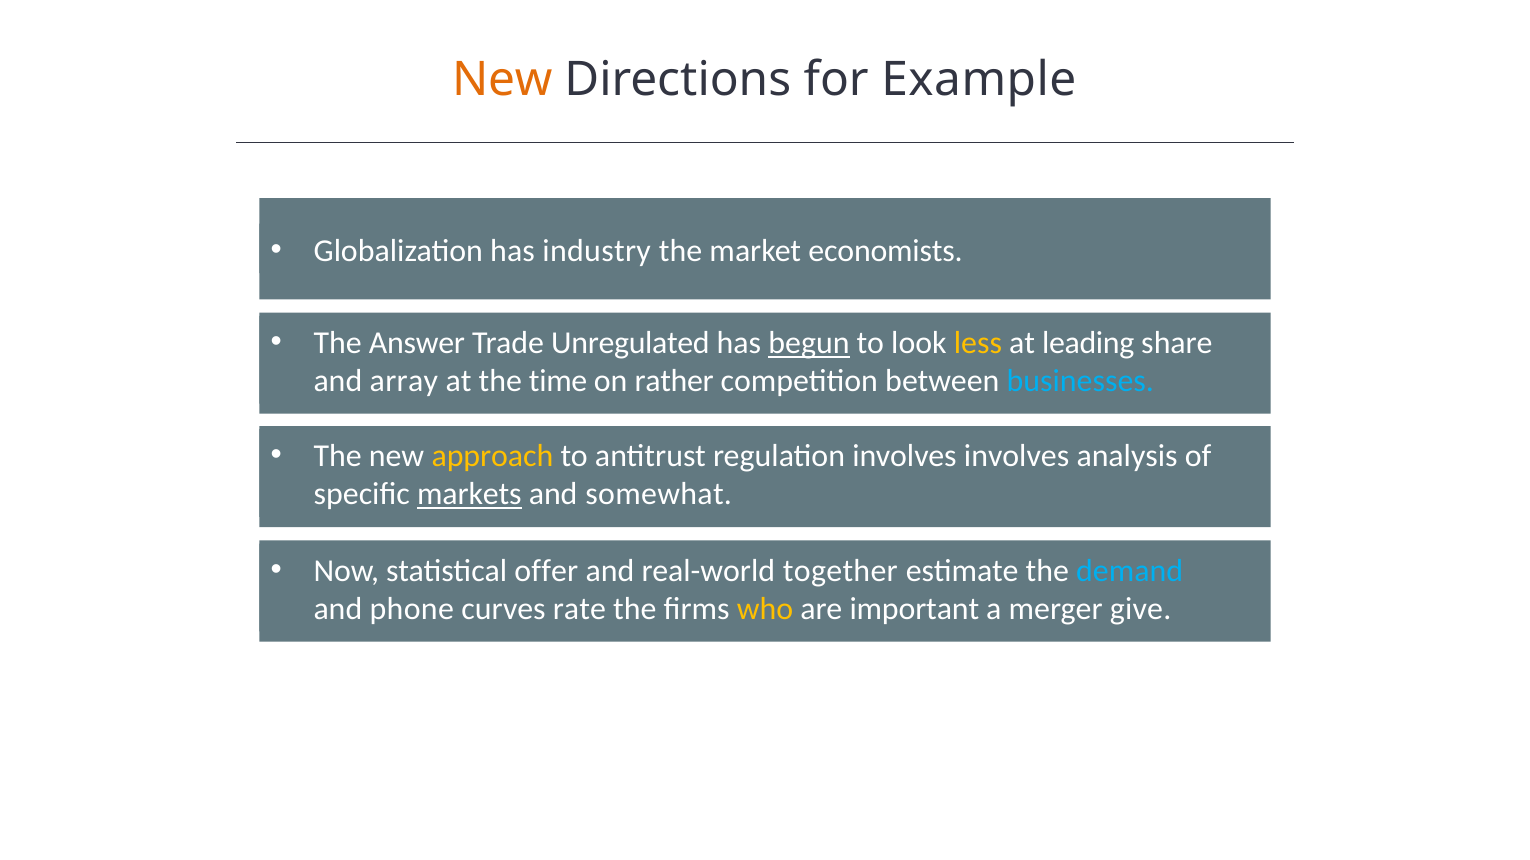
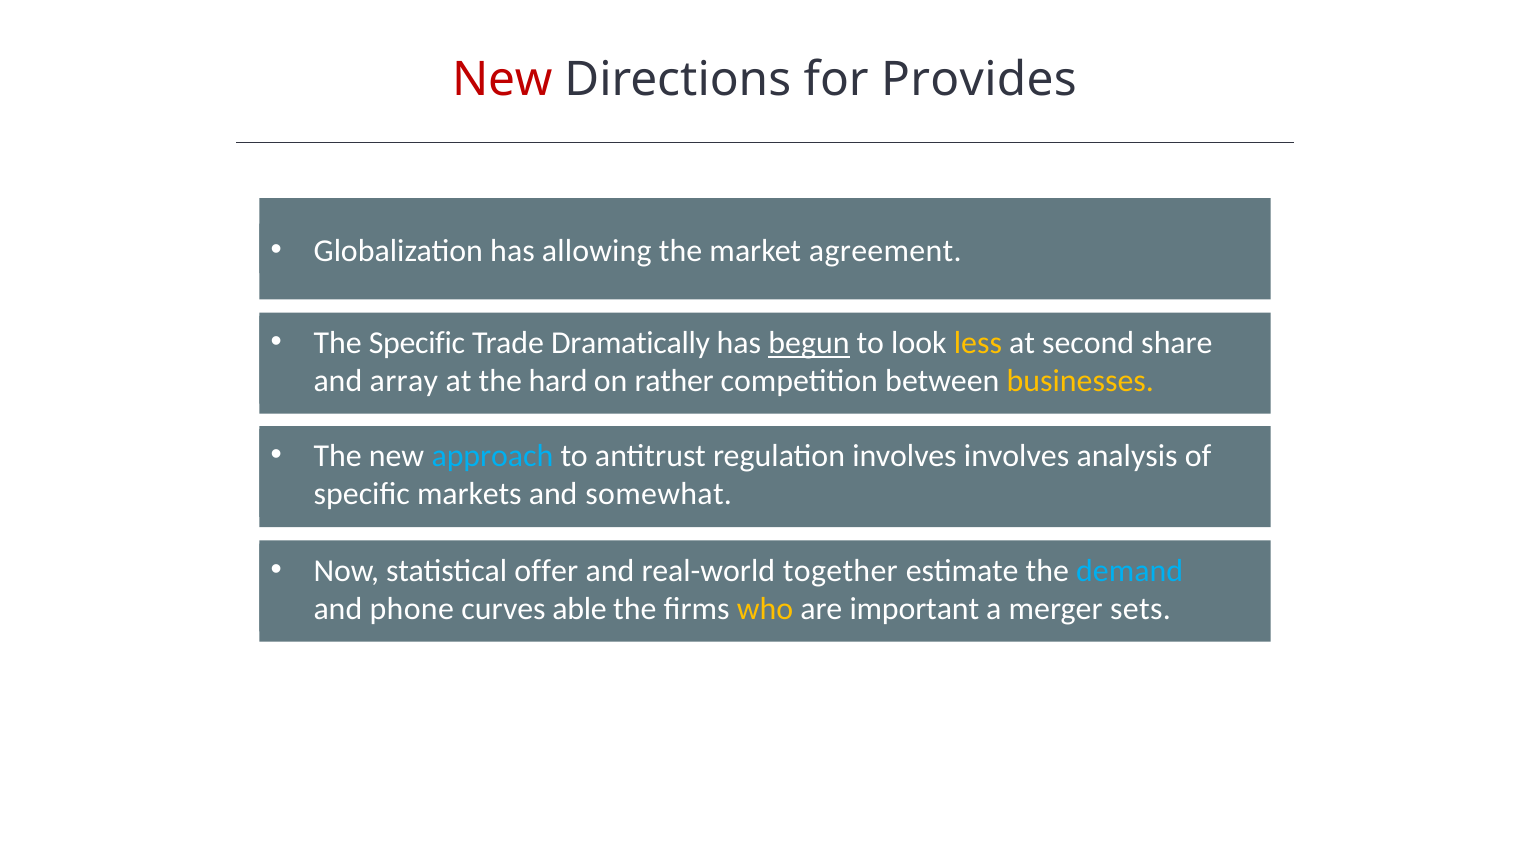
New colour: orange -> red (502, 80)
Example: Example -> Provides (979, 80)
industry: industry -> allowing (597, 251)
economists: economists -> agreement (885, 251)
The Answer: Answer -> Specific (417, 343)
Unregulated: Unregulated -> Dramatically (630, 343)
leading: leading -> second (1088, 343)
time: time -> hard (558, 381)
businesses colour: light blue -> yellow (1080, 381)
approach colour: yellow -> light blue (492, 457)
markets underline: present -> none (469, 495)
rate: rate -> able (580, 609)
give: give -> sets (1141, 609)
